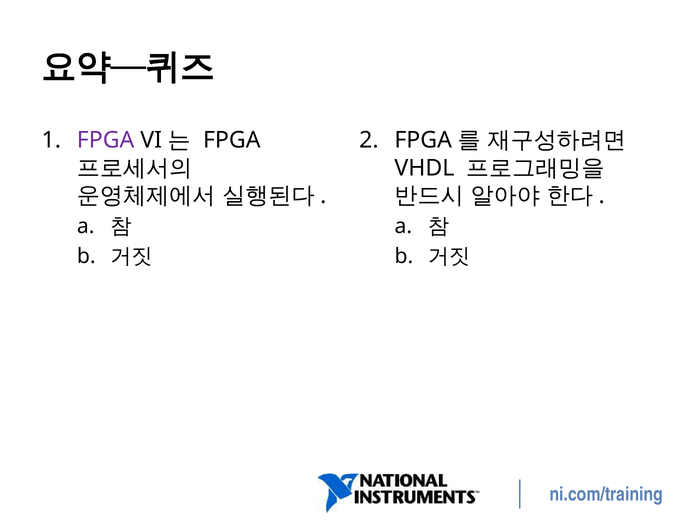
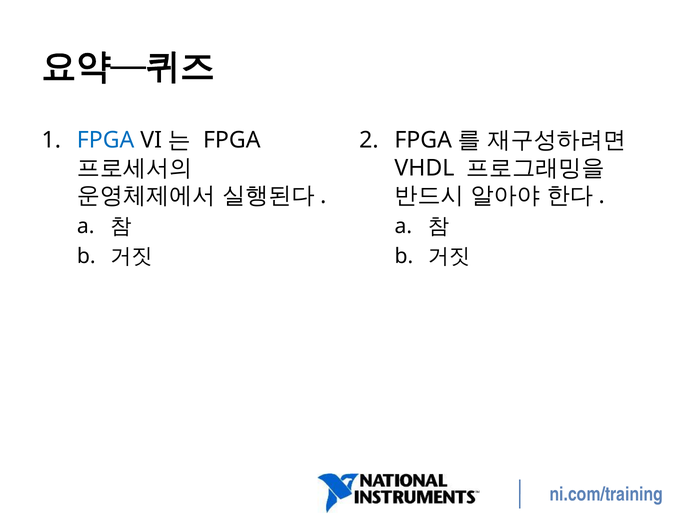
FPGA colour: purple -> blue (106, 140)
